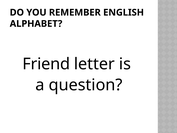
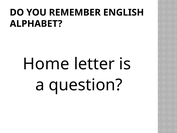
Friend: Friend -> Home (46, 64)
